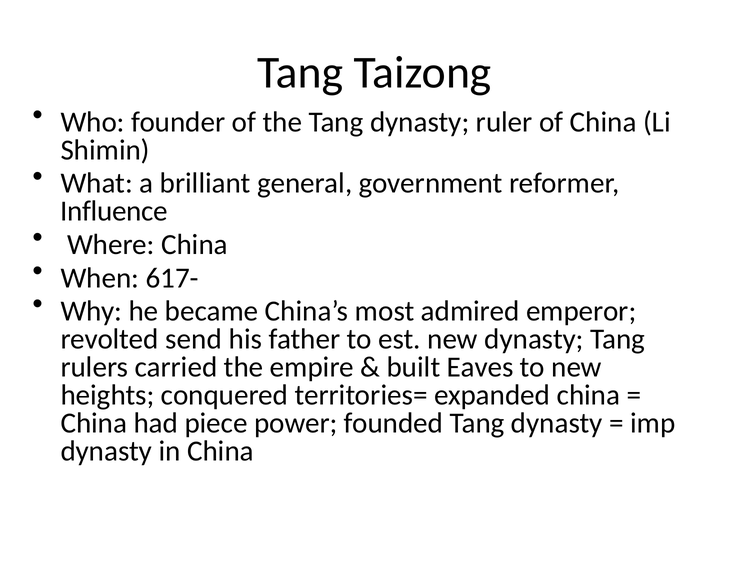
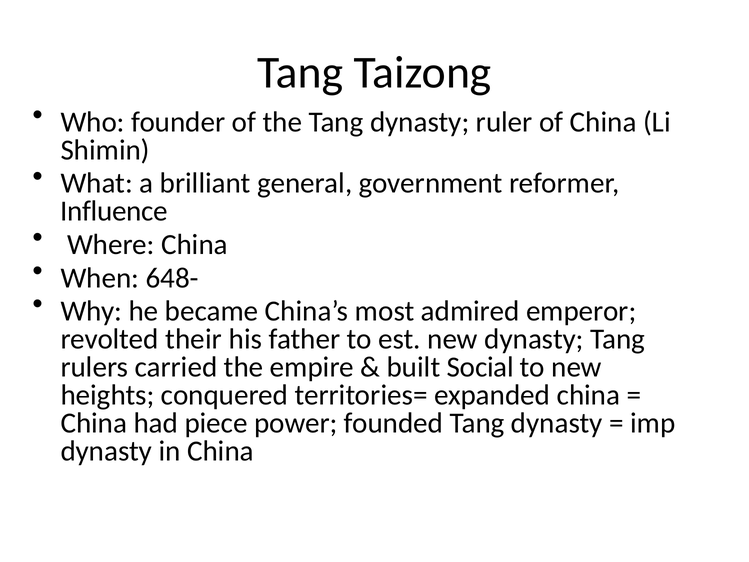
617-: 617- -> 648- (172, 278)
send: send -> their (194, 339)
Eaves: Eaves -> Social (480, 367)
